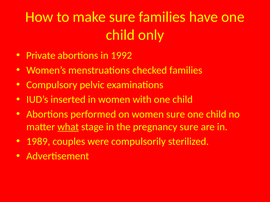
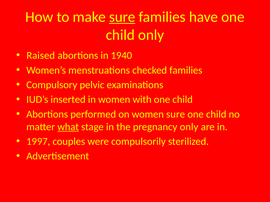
sure underline: none -> present (122, 17)
Private: Private -> Raised (41, 56)
1992: 1992 -> 1940 (121, 56)
pregnancy sure: sure -> only (189, 127)
1989: 1989 -> 1997 (38, 142)
